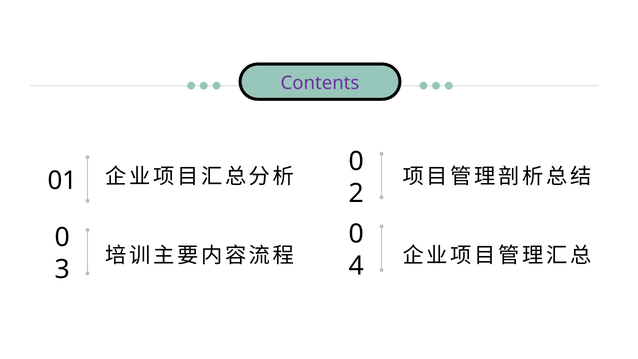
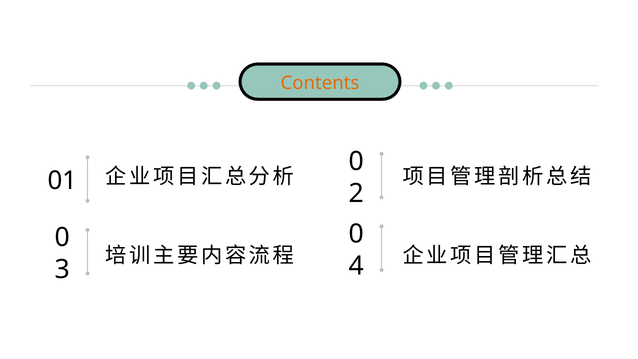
Contents colour: purple -> orange (320, 83)
